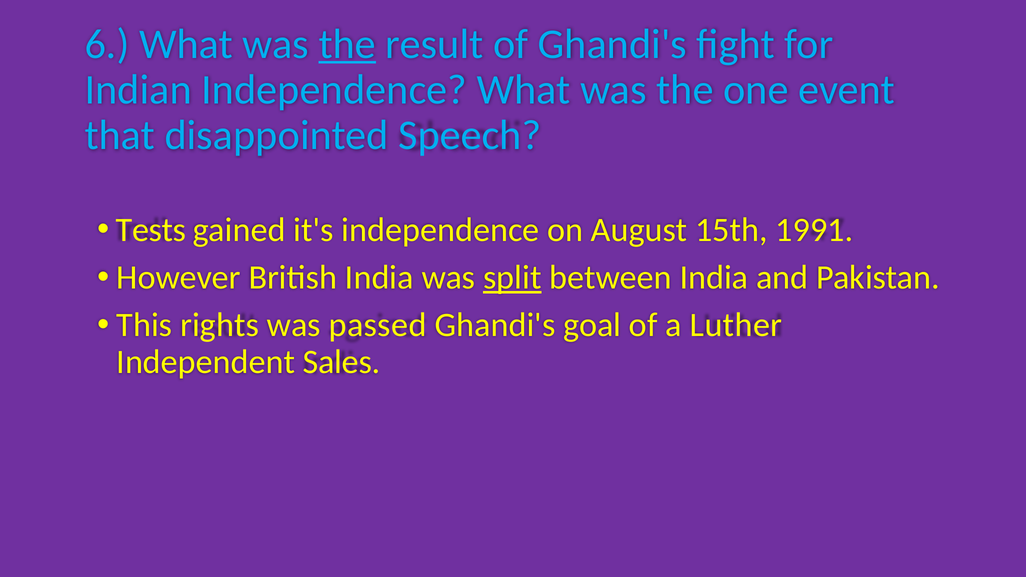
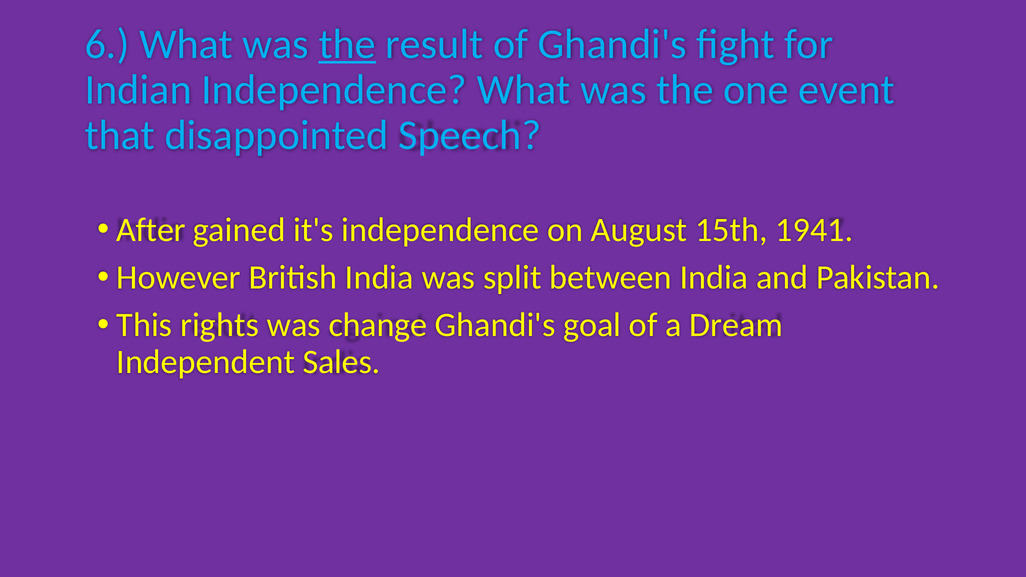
Tests: Tests -> After (151, 230)
1991: 1991 -> 1941 (814, 230)
split underline: present -> none (512, 278)
passed: passed -> change (378, 325)
Luther: Luther -> Dream (736, 325)
